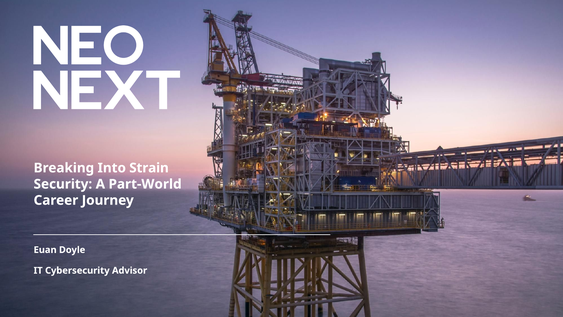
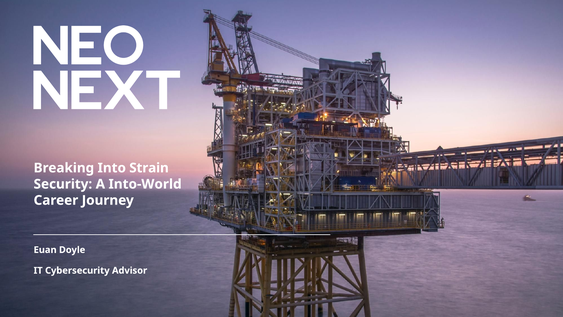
Part-World: Part-World -> Into-World (145, 184)
